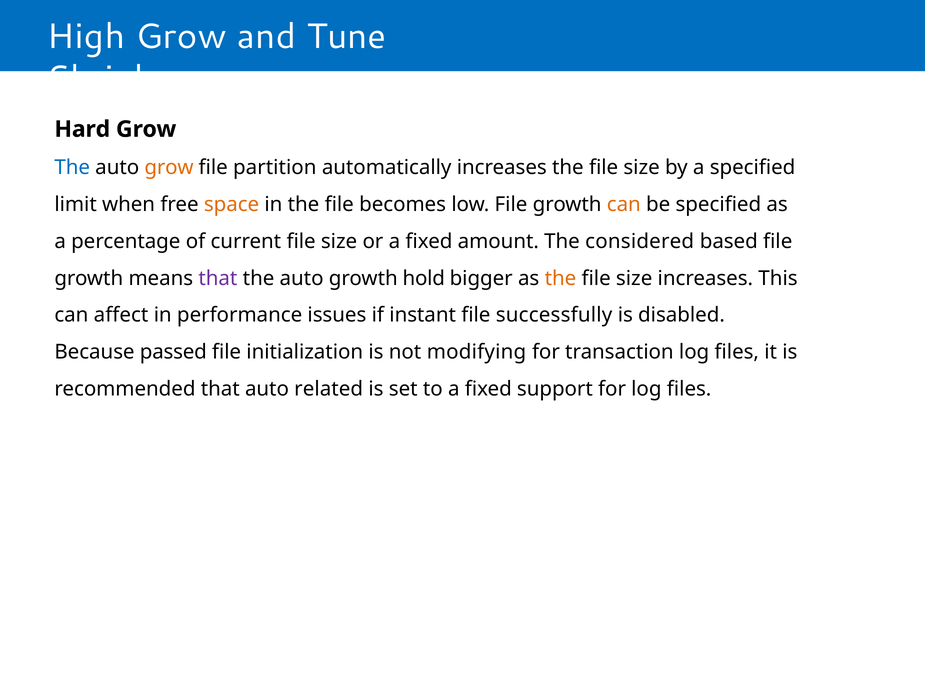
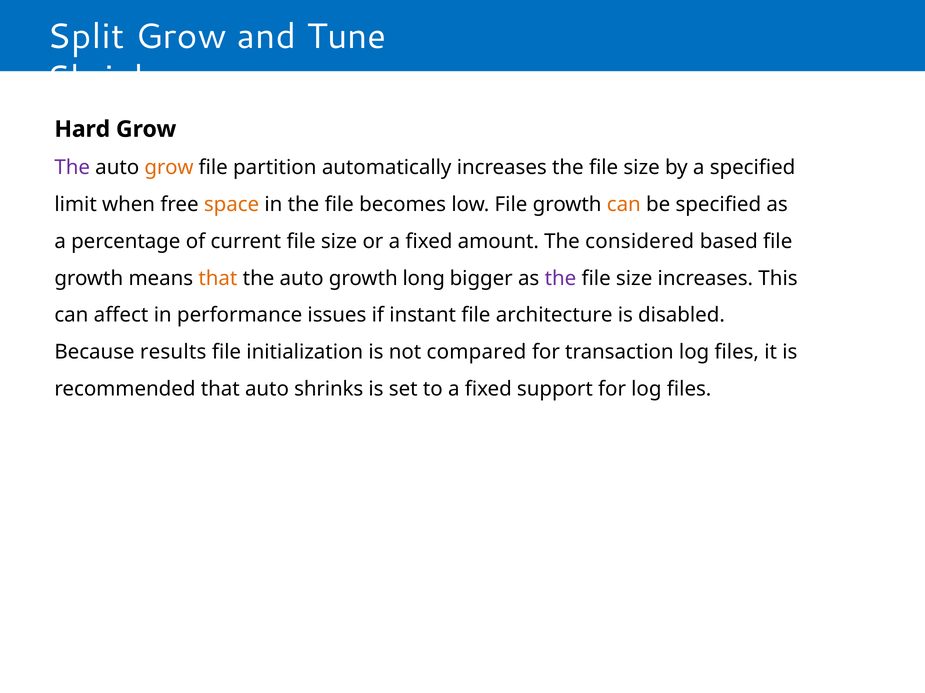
High: High -> Split (86, 36)
The colour: blue -> purple (72, 168)
that colour: purple -> orange (218, 279)
hold: hold -> long (424, 279)
the colour: orange -> purple (561, 279)
successfully: successfully -> architecture (554, 316)
passed: passed -> results (173, 353)
modifying: modifying -> compared (476, 353)
related: related -> shrinks (329, 389)
